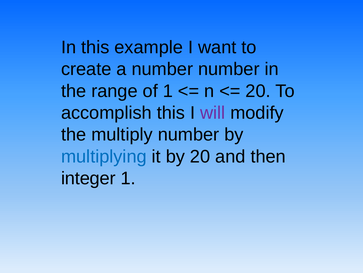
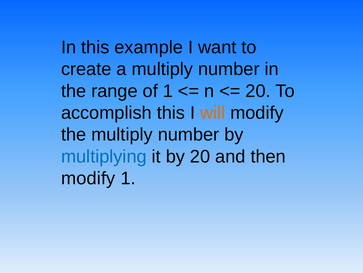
a number: number -> multiply (162, 69)
will colour: purple -> orange (213, 113)
integer: integer -> modify (88, 178)
